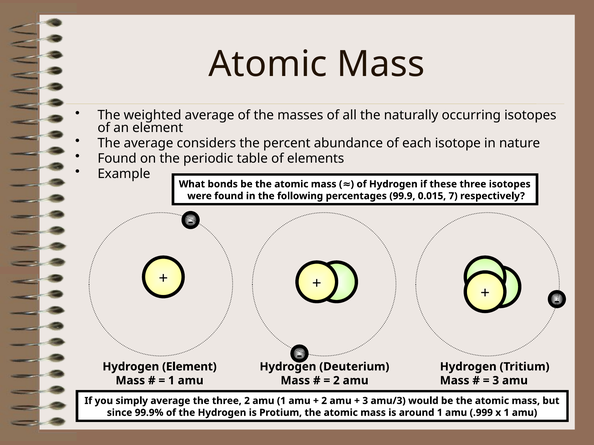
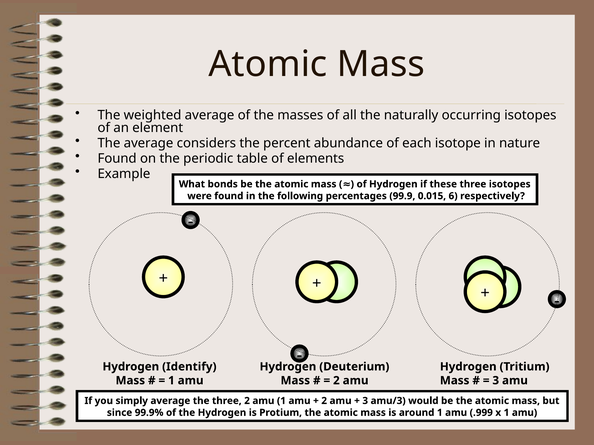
7: 7 -> 6 (453, 196)
Hydrogen Element: Element -> Identify (189, 367)
